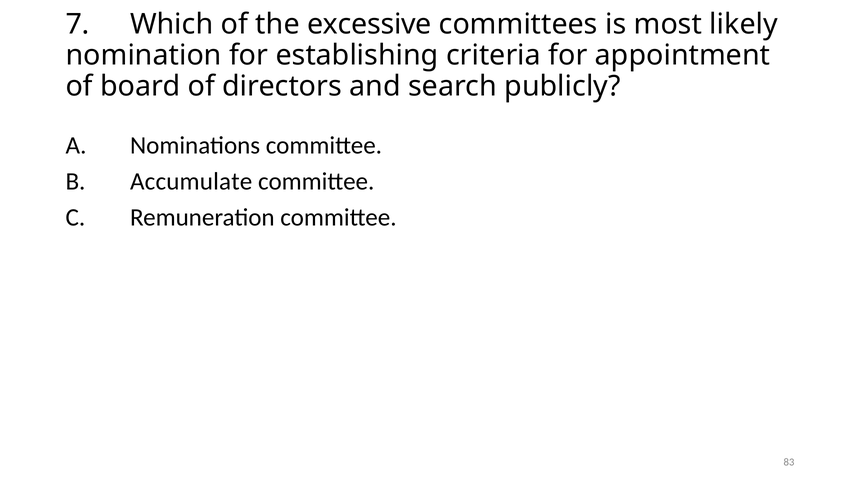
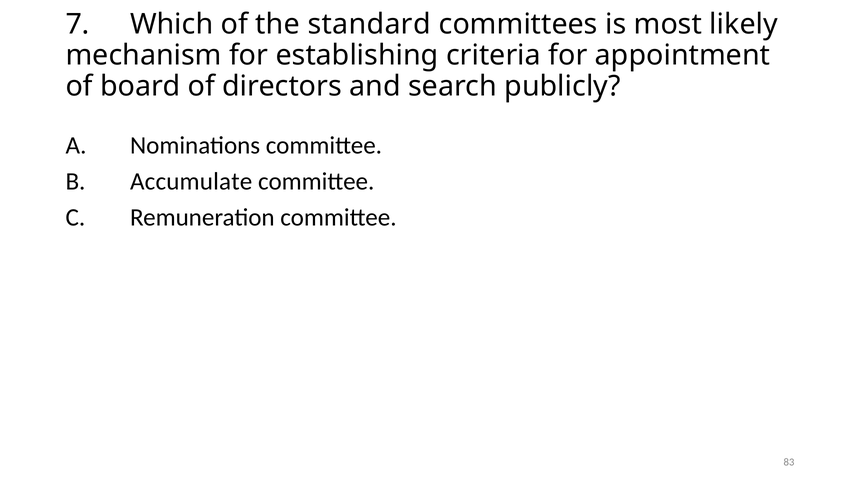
excessive: excessive -> standard (369, 24)
nomination: nomination -> mechanism (144, 55)
